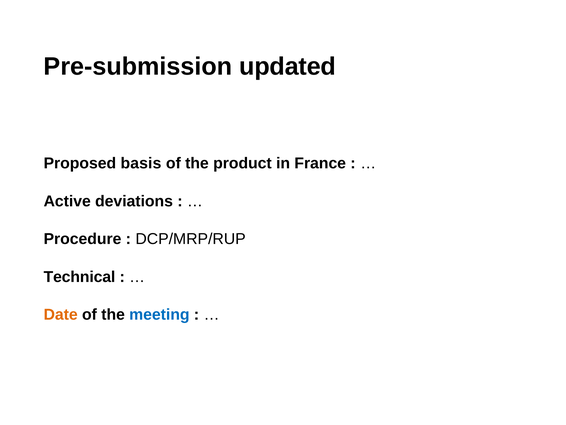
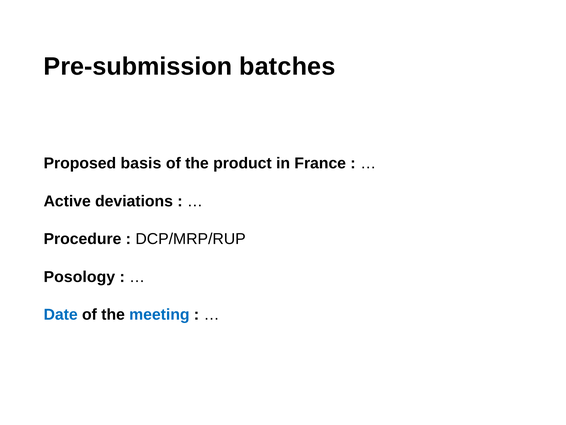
updated: updated -> batches (287, 66)
Technical: Technical -> Posology (79, 277)
Date colour: orange -> blue (61, 314)
